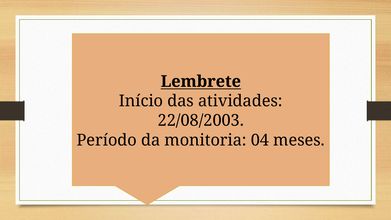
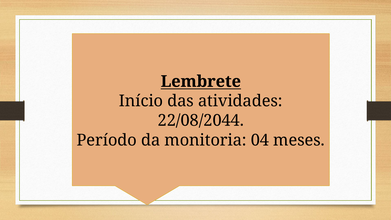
22/08/2003: 22/08/2003 -> 22/08/2044 (201, 121)
